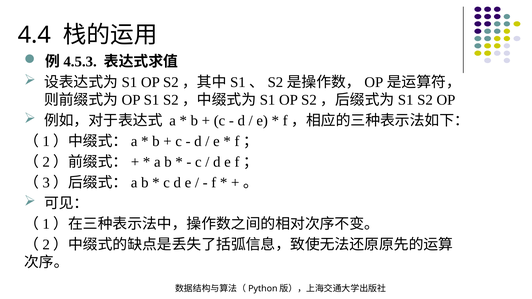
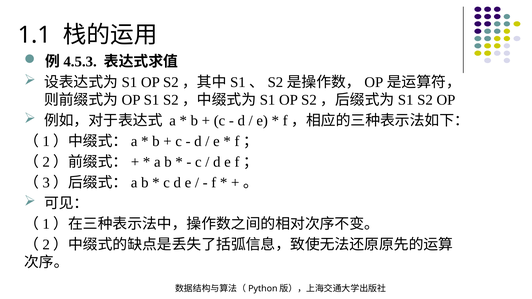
4.4: 4.4 -> 1.1 (34, 35)
